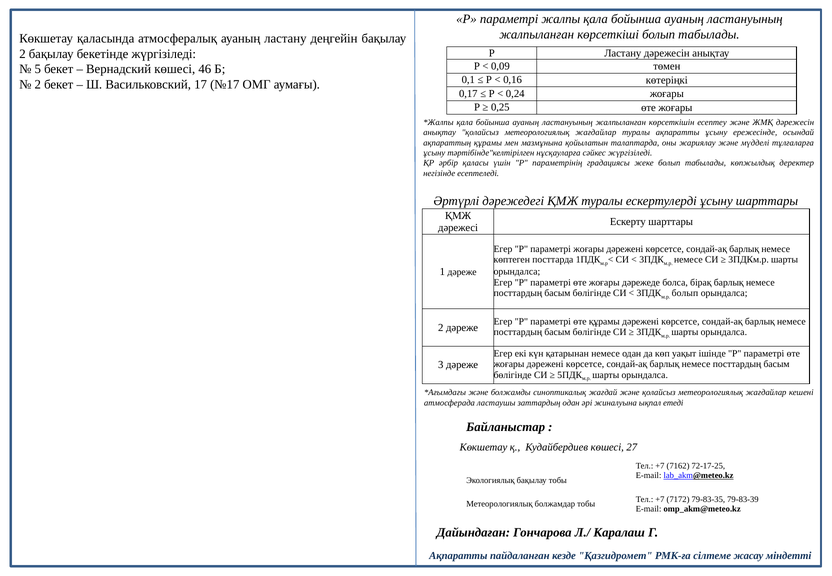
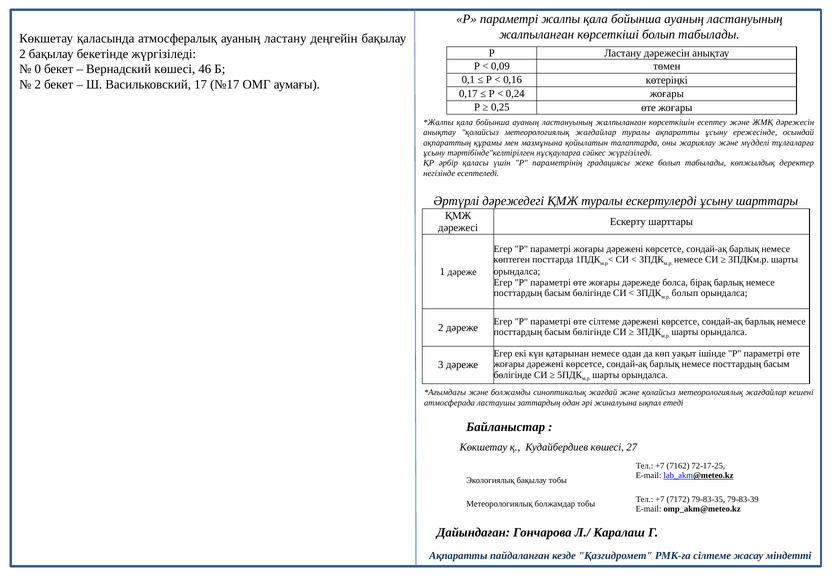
5: 5 -> 0 (38, 69)
өте құрамы: құрамы -> сілтеме (604, 322)
